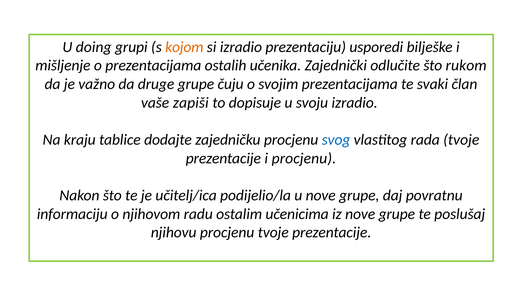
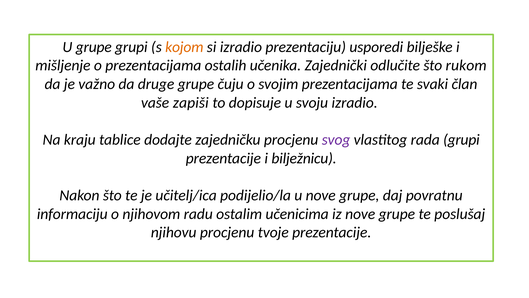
U doing: doing -> grupe (94, 47)
svog colour: blue -> purple (336, 140)
rada tvoje: tvoje -> grupi (461, 140)
i procjenu: procjenu -> bilježnicu (304, 158)
